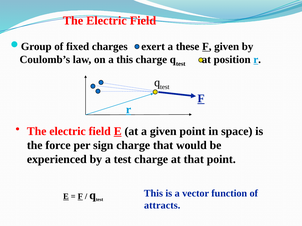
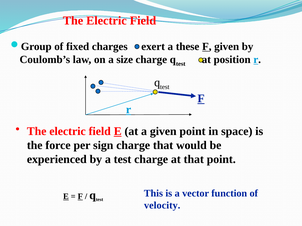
a this: this -> size (125, 60)
attracts: attracts -> velocity (162, 206)
